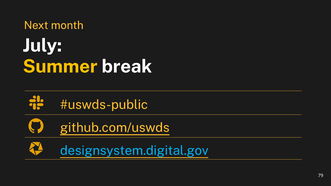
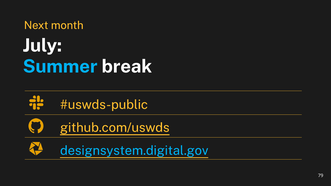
Summer colour: yellow -> light blue (60, 67)
